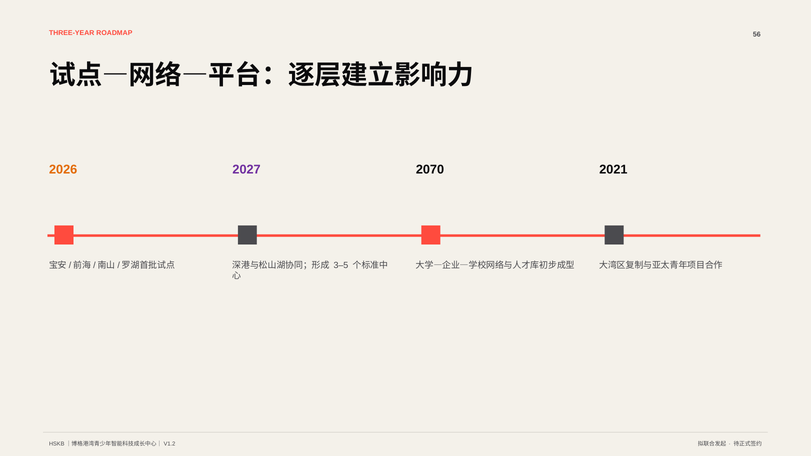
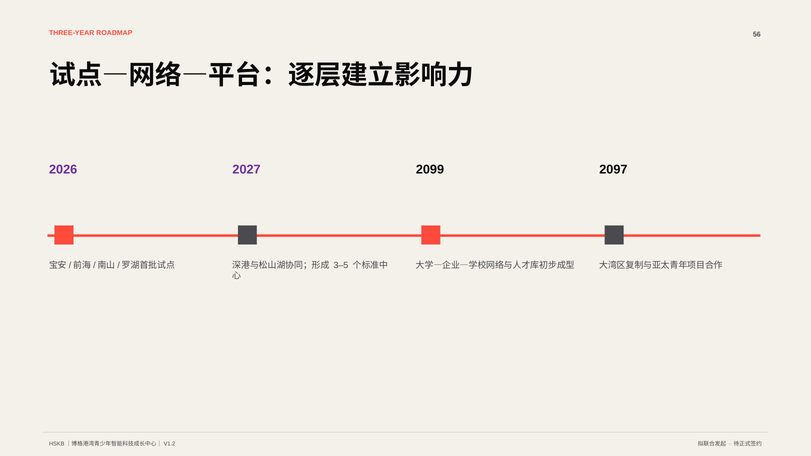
2026 colour: orange -> purple (63, 170)
2070: 2070 -> 2099 (430, 170)
2021: 2021 -> 2097 (613, 170)
